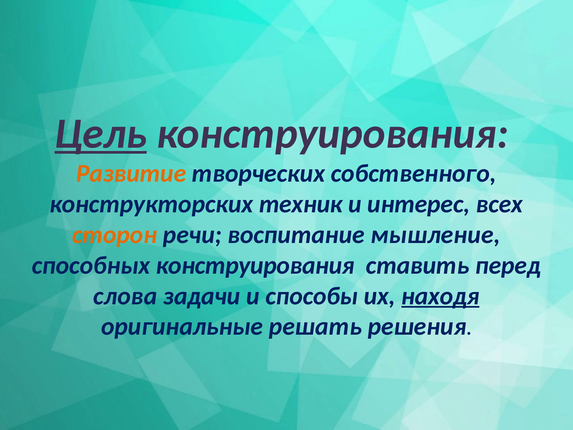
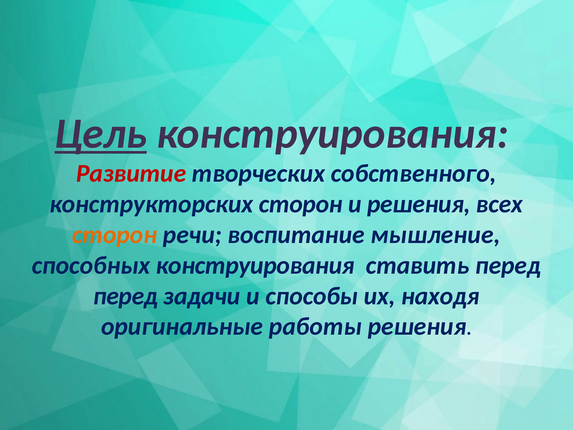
Развитие colour: orange -> red (131, 173)
конструкторских техник: техник -> сторон (301, 204)
и интерес: интерес -> решения (419, 204)
слова: слова -> перед (125, 296)
находя underline: present -> none (440, 296)
решать: решать -> работы (315, 326)
